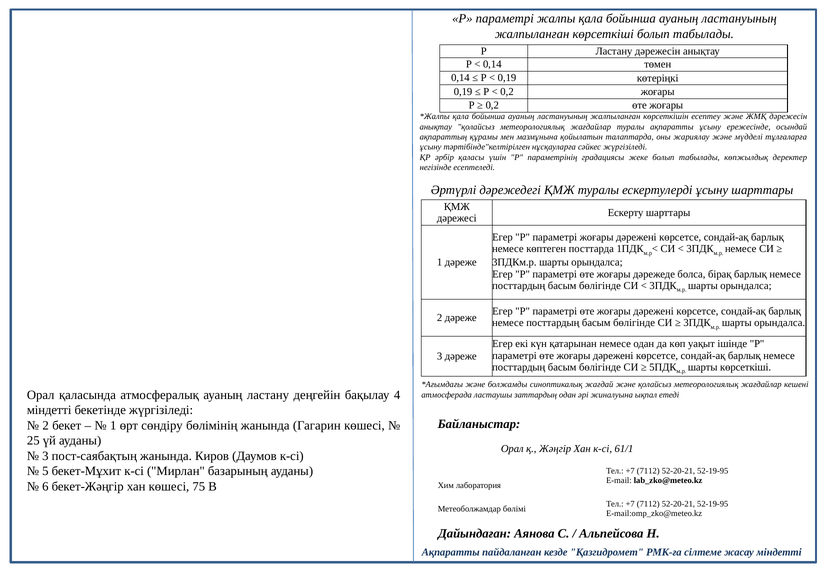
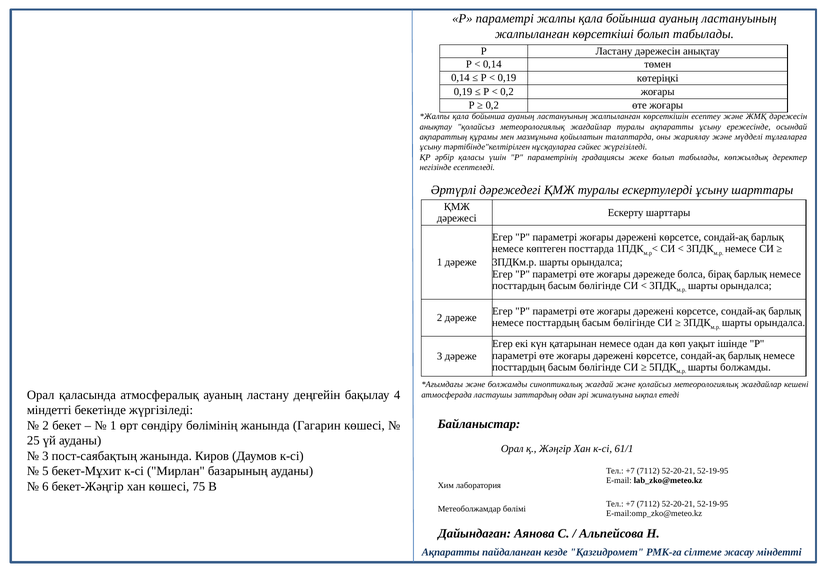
шарты көрсеткіші: көрсеткіші -> болжамды (746, 368)
